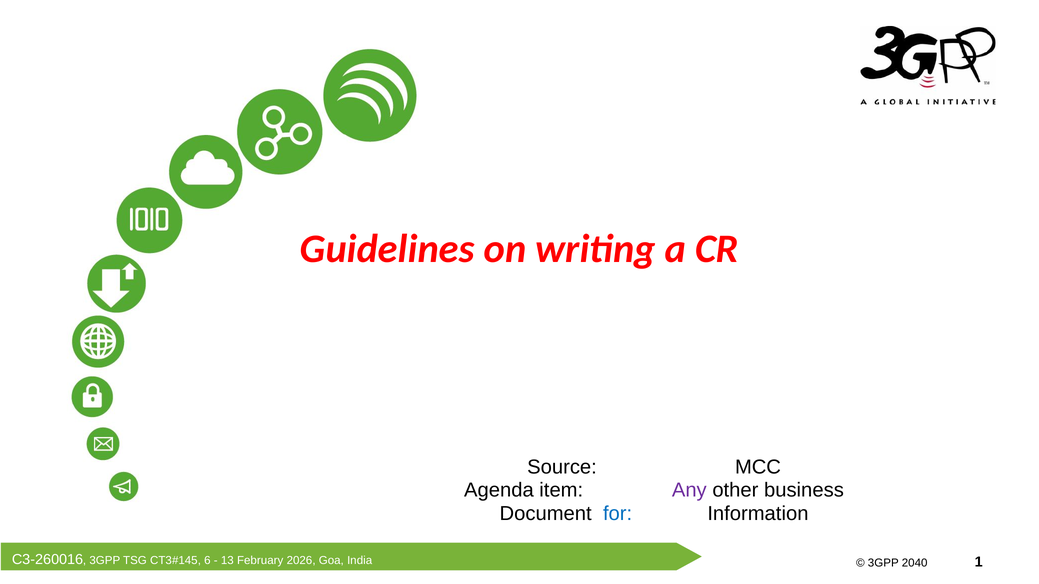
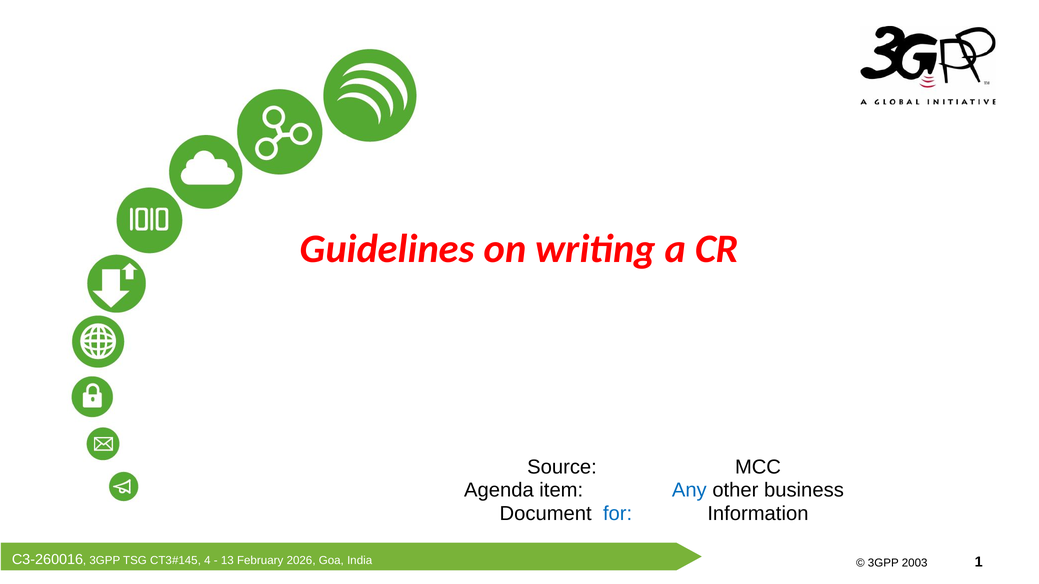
Any colour: purple -> blue (689, 491)
6: 6 -> 4 (207, 561)
2040: 2040 -> 2003 (915, 564)
